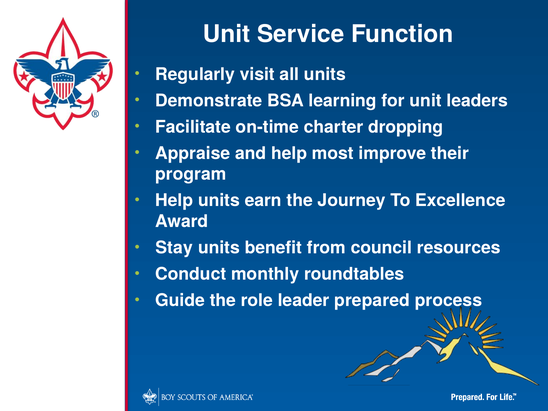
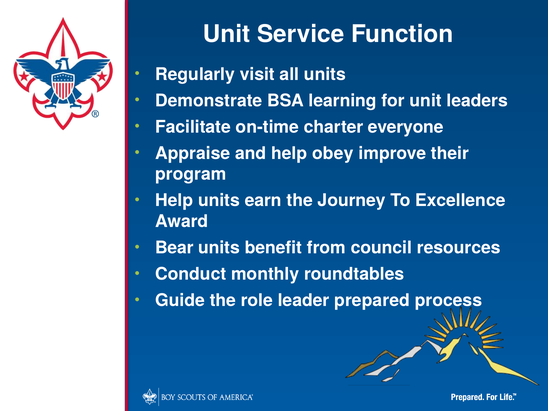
dropping: dropping -> everyone (406, 127)
most: most -> obey (333, 153)
Stay: Stay -> Bear (174, 248)
